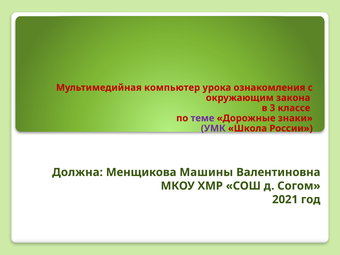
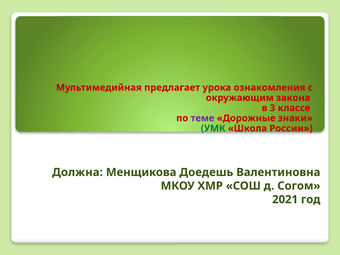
компьютер: компьютер -> предлагает (172, 88)
УМК colour: purple -> green (213, 128)
Машины: Машины -> Доедешь (206, 172)
